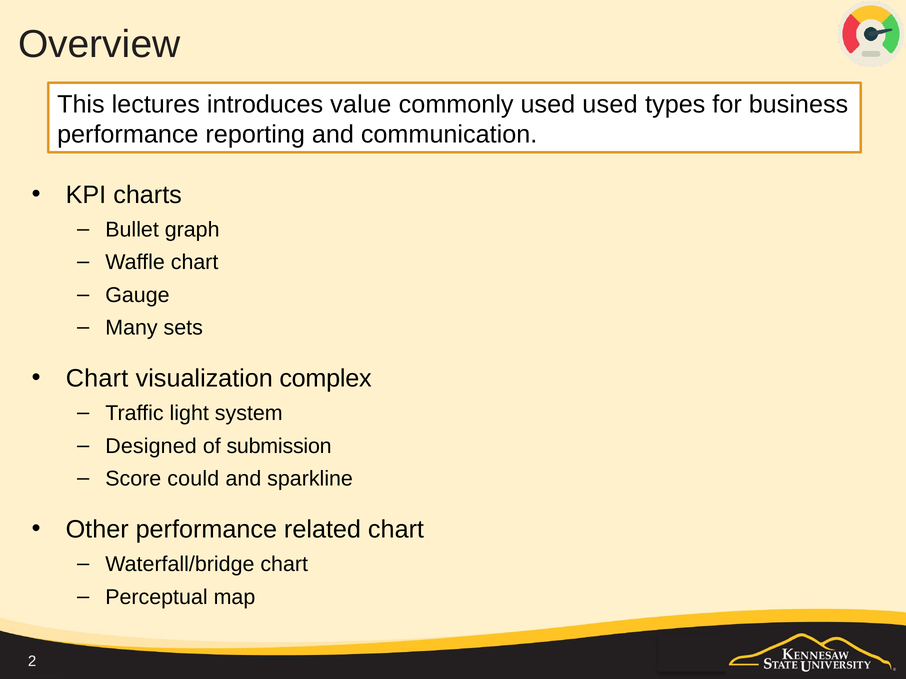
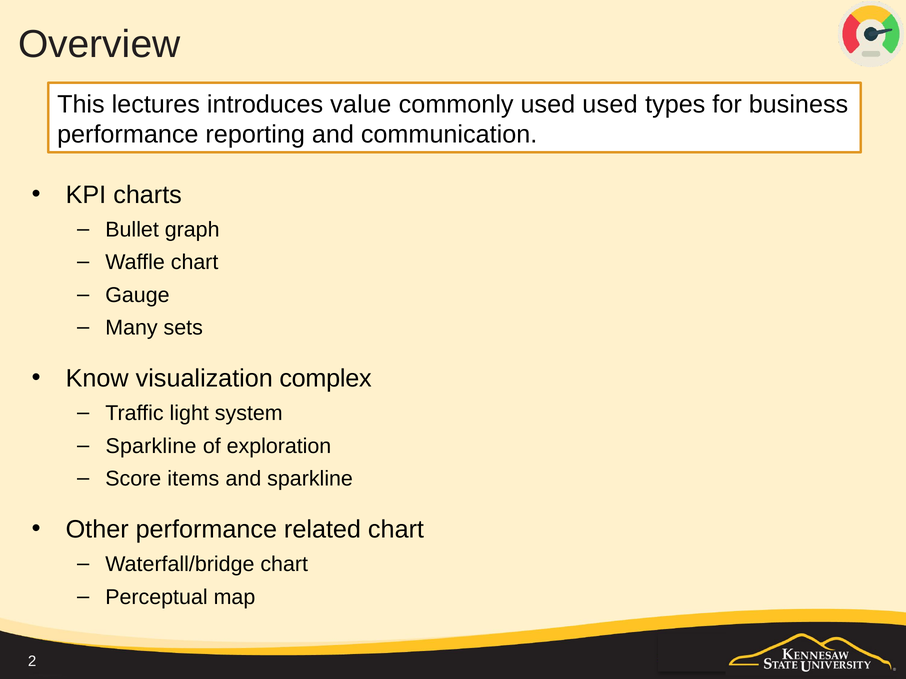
Chart: Chart -> Know (97, 379)
Designed: Designed -> Sparkline (151, 446)
submission: submission -> exploration (279, 446)
could: could -> items (193, 479)
